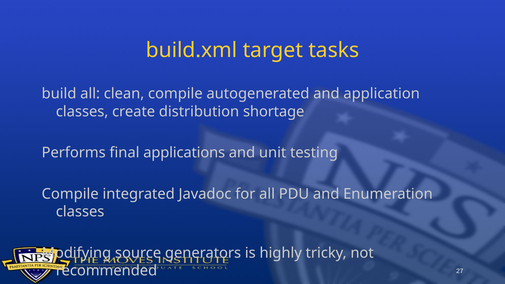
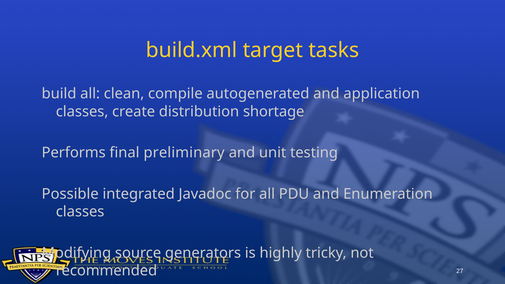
applications: applications -> preliminary (184, 153)
Compile: Compile -> Possible (70, 194)
